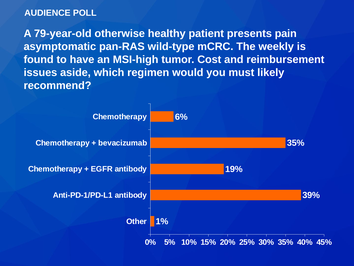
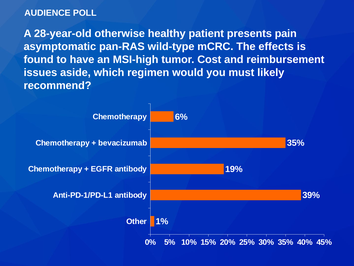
79-year-old: 79-year-old -> 28-year-old (63, 34)
weekly: weekly -> effects (276, 47)
